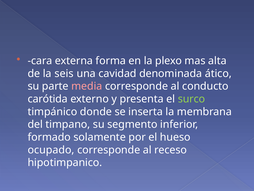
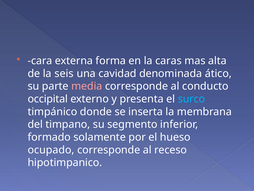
plexo: plexo -> caras (169, 61)
carótida: carótida -> occipital (48, 99)
surco colour: light green -> light blue (191, 99)
